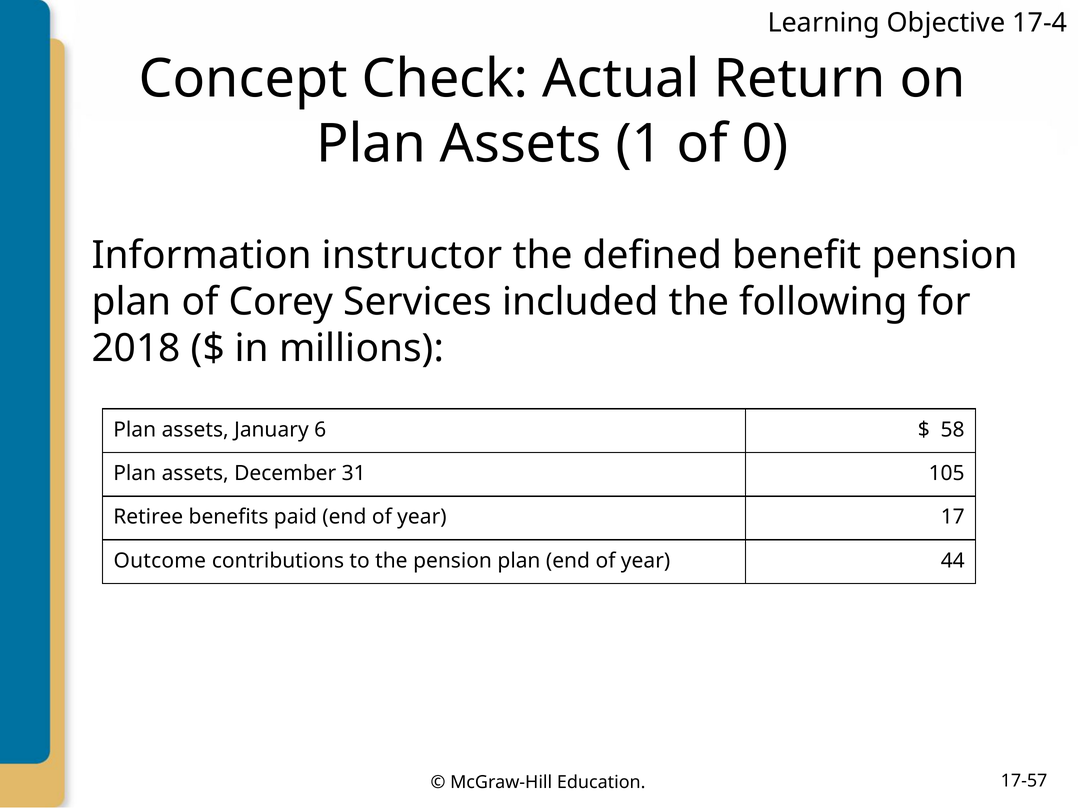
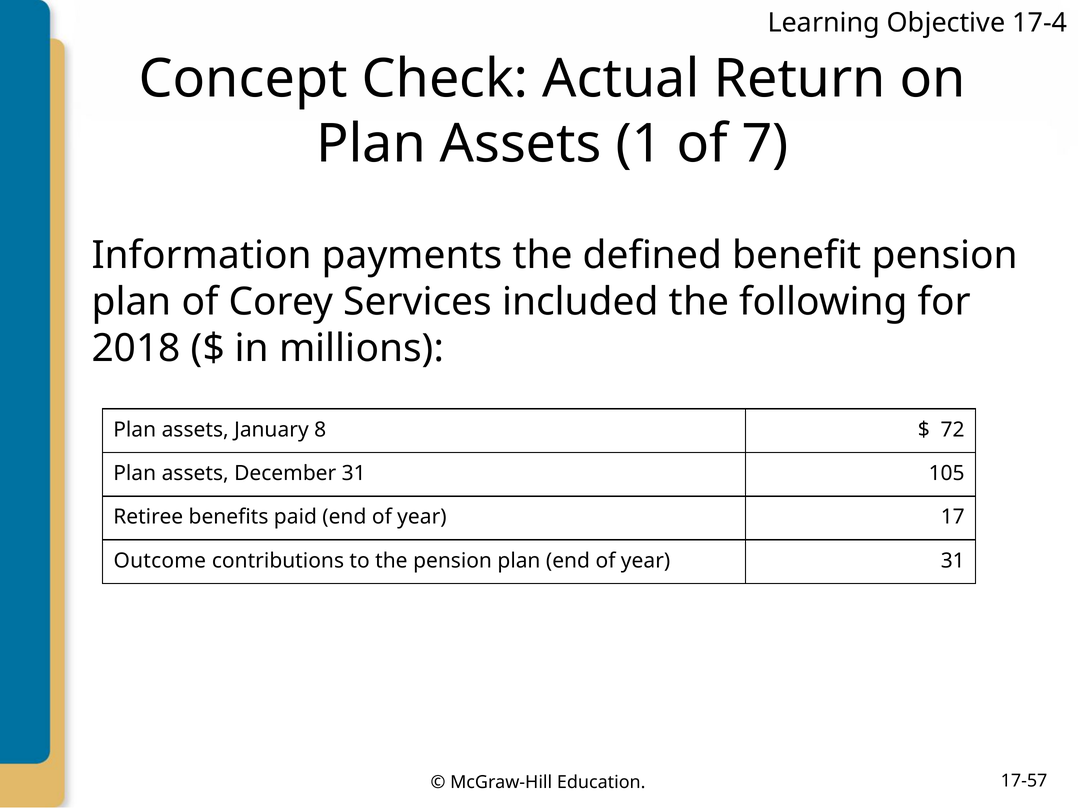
0: 0 -> 7 (765, 144)
instructor: instructor -> payments (412, 255)
6: 6 -> 8 (320, 430)
58: 58 -> 72 (953, 430)
year 44: 44 -> 31 (953, 561)
